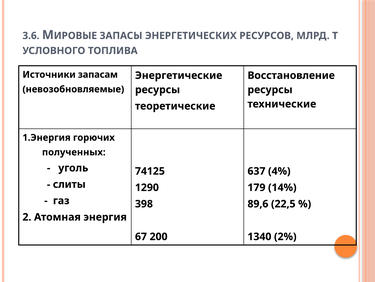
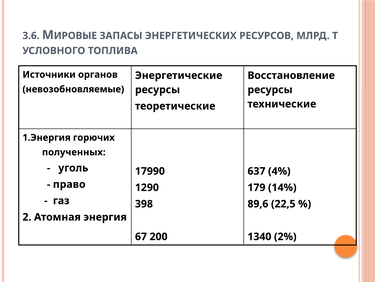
запасам: запасам -> органов (98, 74)
74125: 74125 -> 17990 (150, 171)
слиты: слиты -> право (69, 184)
